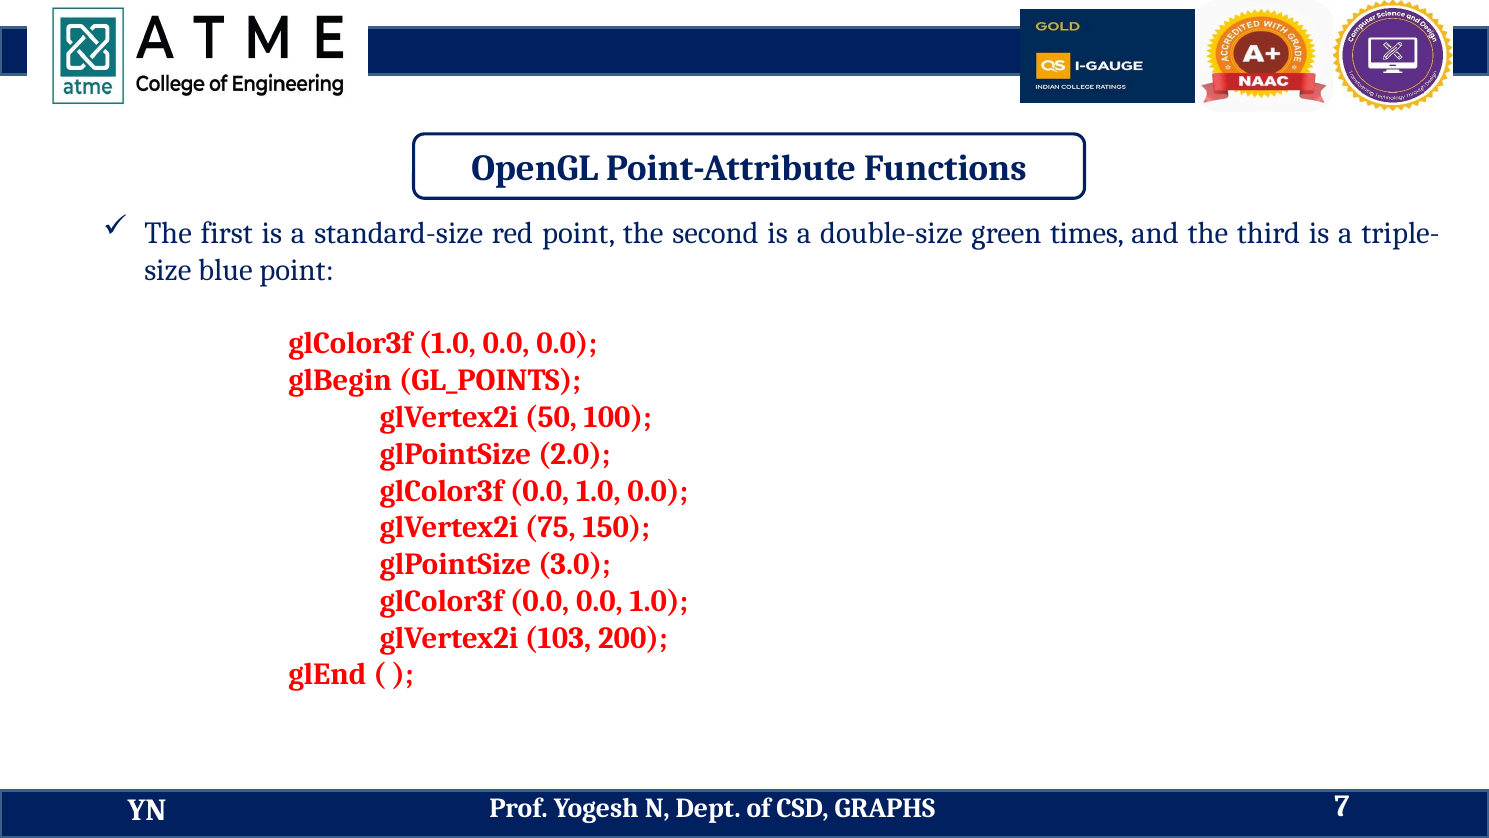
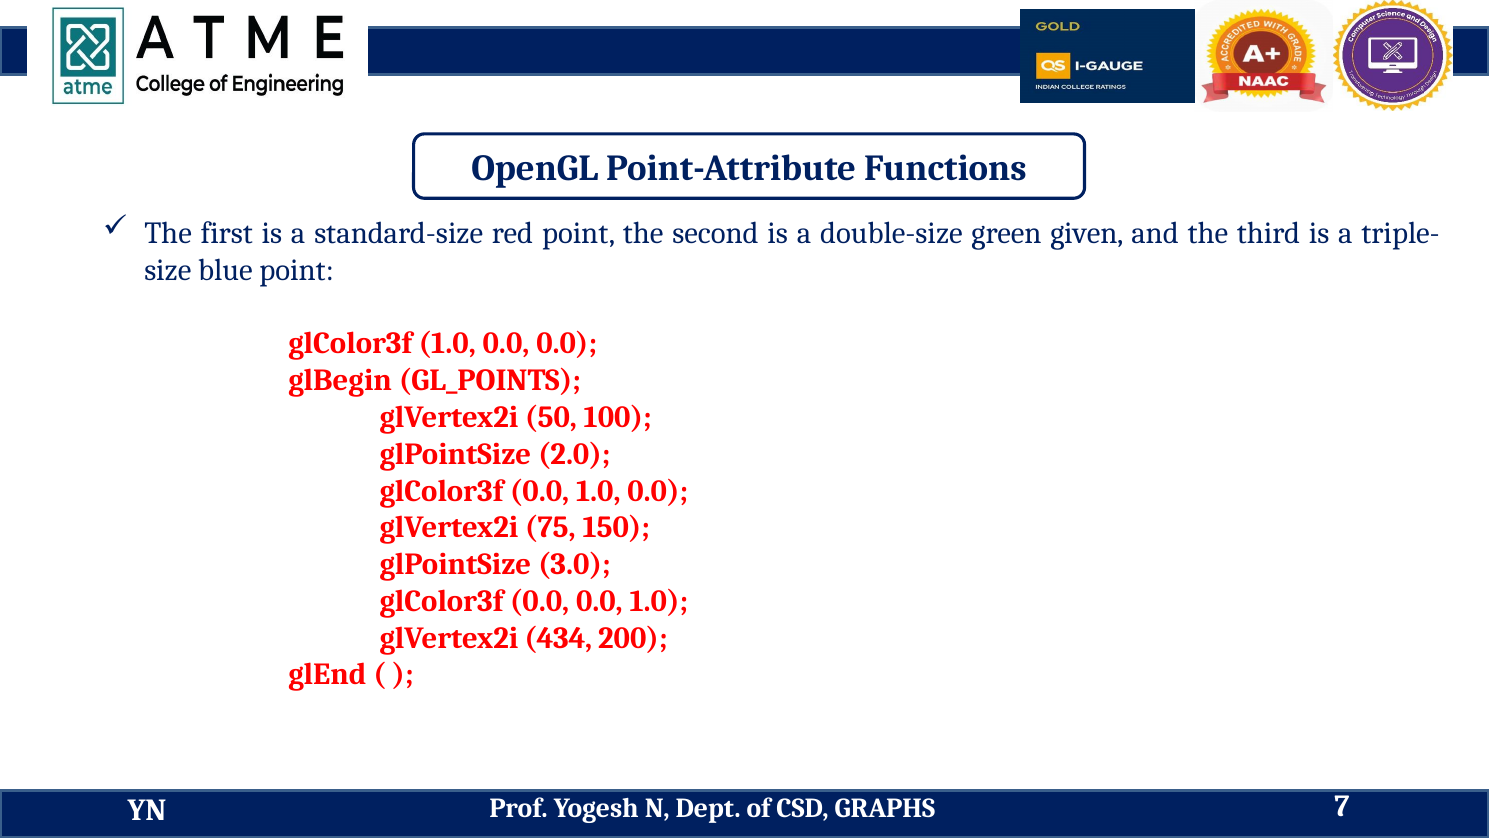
times: times -> given (1087, 233)
103: 103 -> 434 (558, 638)
